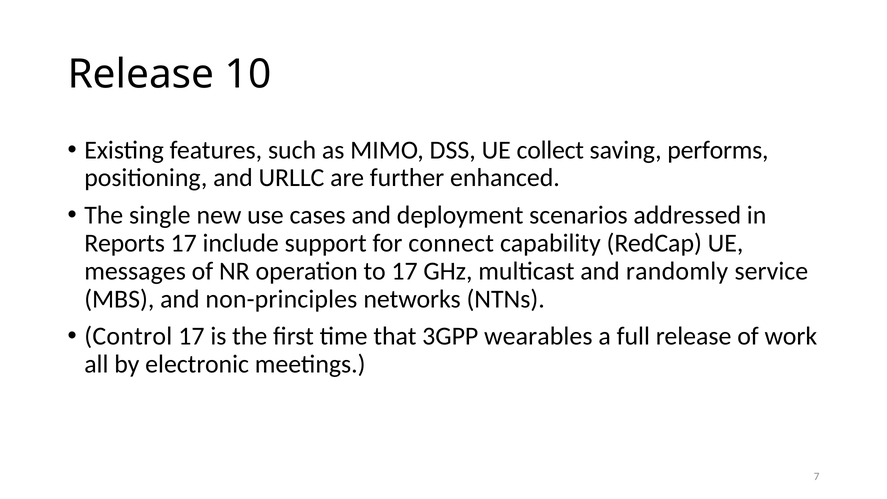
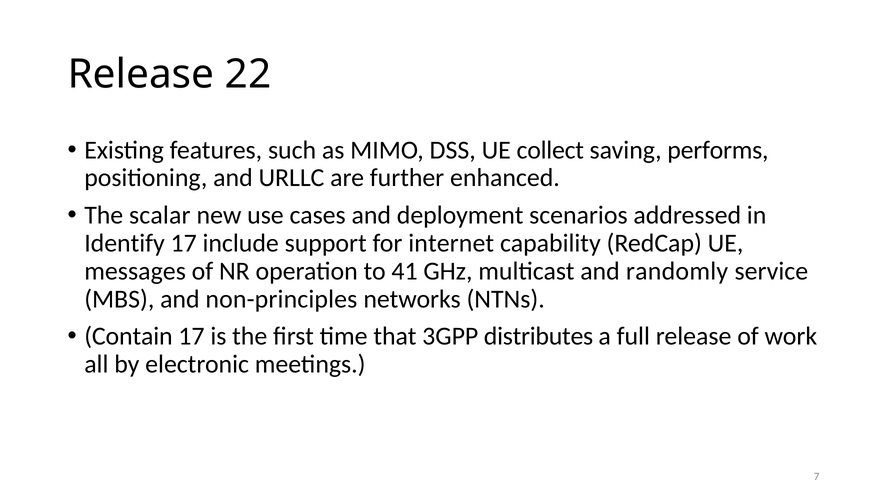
10: 10 -> 22 (248, 75)
single: single -> scalar (160, 215)
Reports: Reports -> Identify (124, 243)
connect: connect -> internet (451, 243)
to 17: 17 -> 41 (405, 271)
Control: Control -> Contain (128, 336)
wearables: wearables -> distributes (539, 336)
